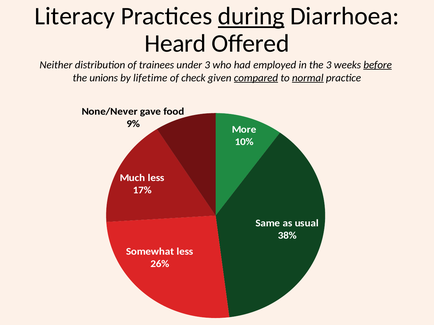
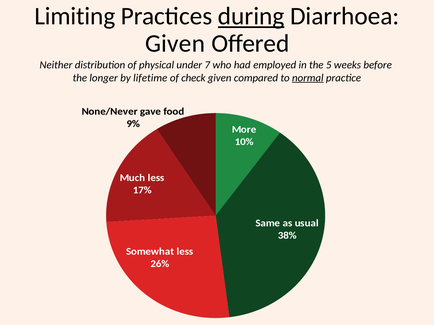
Literacy: Literacy -> Limiting (75, 16)
Heard: Heard -> Given (175, 44)
trainees: trainees -> physical (157, 65)
under 3: 3 -> 7 (207, 65)
the 3: 3 -> 5 (329, 65)
before underline: present -> none (378, 65)
unions: unions -> longer (104, 78)
compared underline: present -> none (256, 78)
